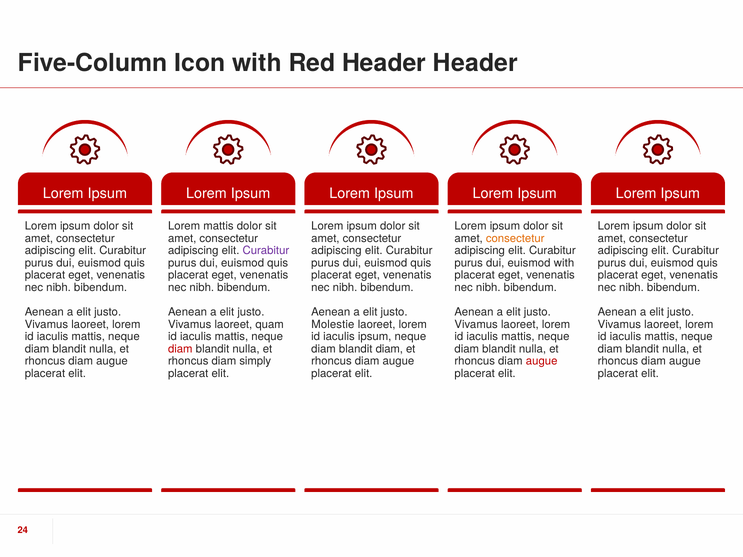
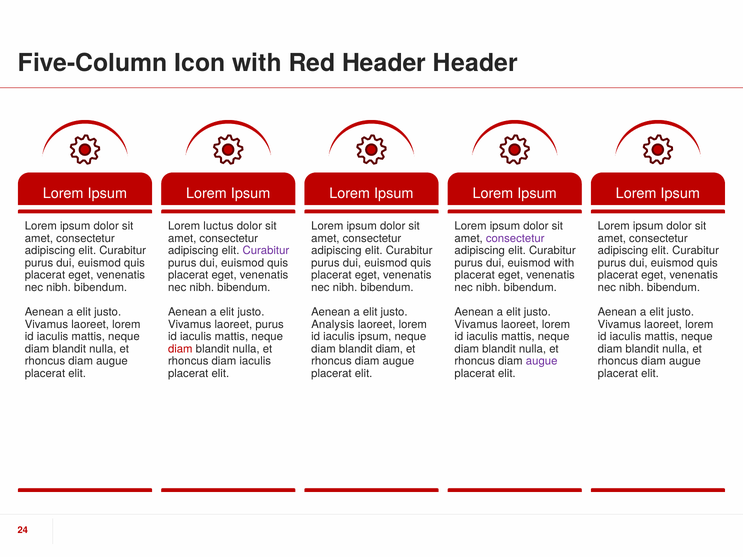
Lorem mattis: mattis -> luctus (218, 226)
consectetur colour: orange -> purple (515, 238)
laoreet quam: quam -> purus (270, 324)
Molestie: Molestie -> Analysis (333, 324)
diam simply: simply -> iaculis (255, 361)
augue colour: red -> purple (542, 361)
